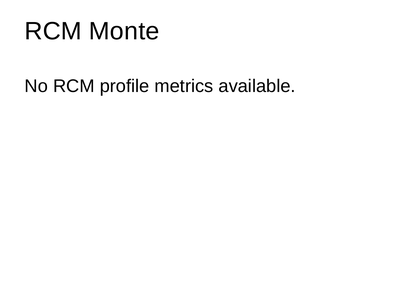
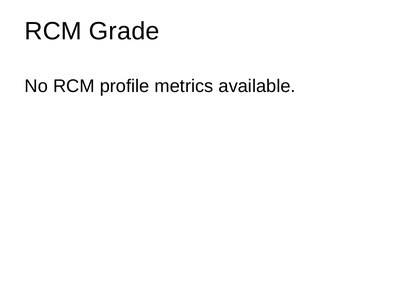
Monte: Monte -> Grade (124, 31)
